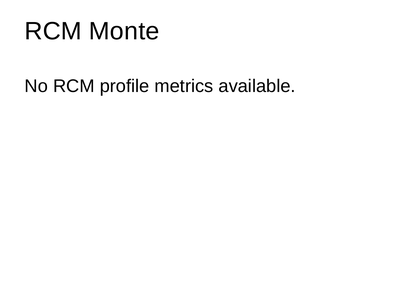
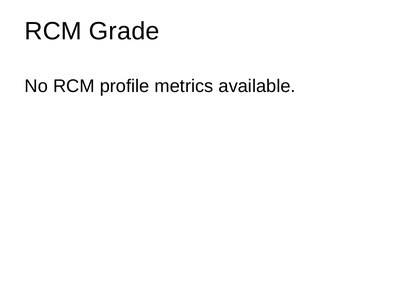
Monte: Monte -> Grade (124, 31)
